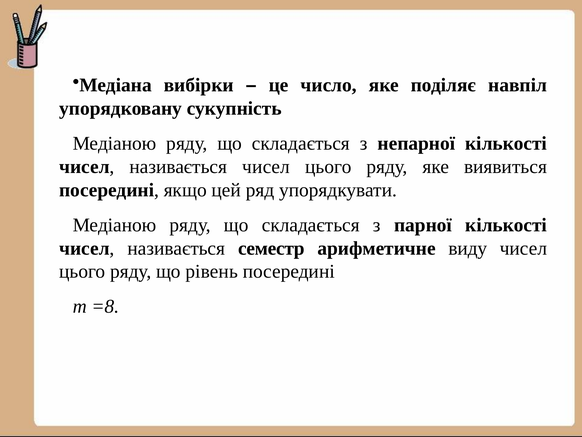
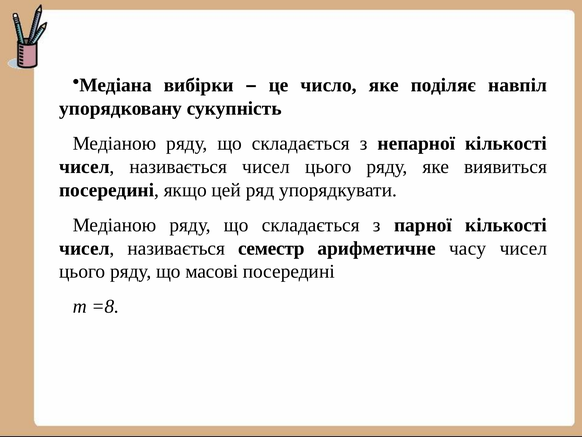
виду: виду -> часу (468, 248)
рівень: рівень -> масові (212, 271)
